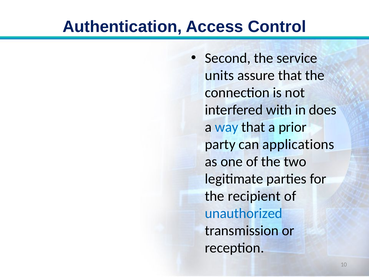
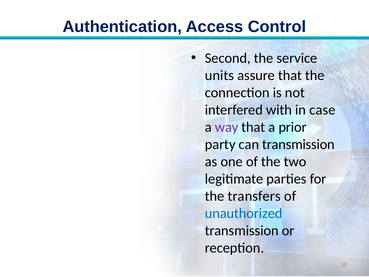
does: does -> case (323, 110)
way colour: blue -> purple (227, 127)
can applications: applications -> transmission (298, 144)
recipient: recipient -> transfers (254, 196)
